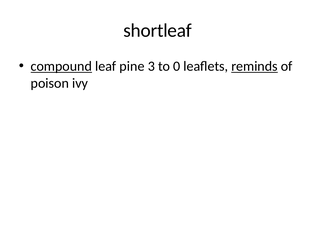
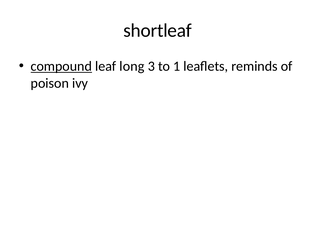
pine: pine -> long (132, 66)
0: 0 -> 1 (177, 66)
reminds underline: present -> none (254, 66)
